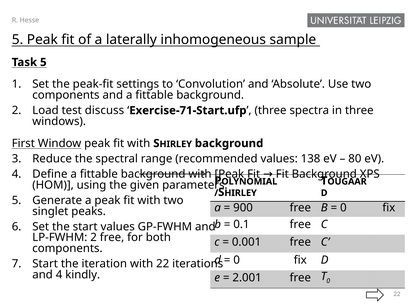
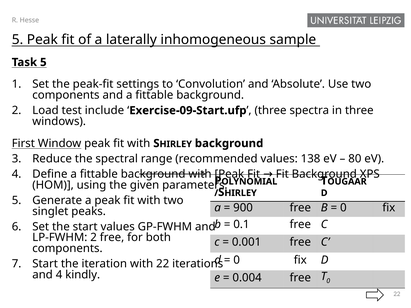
discuss: discuss -> include (104, 111)
Exercise-71-Start.ufp: Exercise-71-Start.ufp -> Exercise-09-Start.ufp (188, 111)
2.001: 2.001 -> 0.004 (247, 278)
